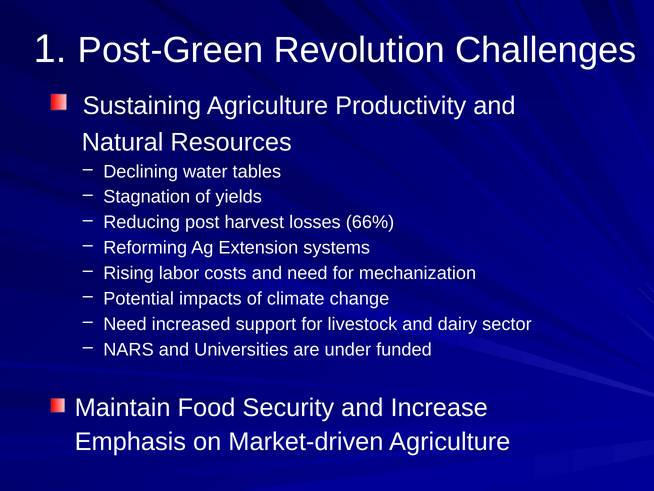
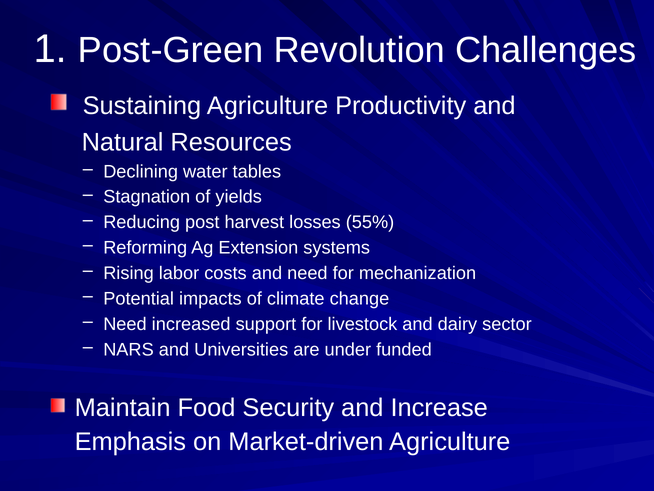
66%: 66% -> 55% (370, 222)
